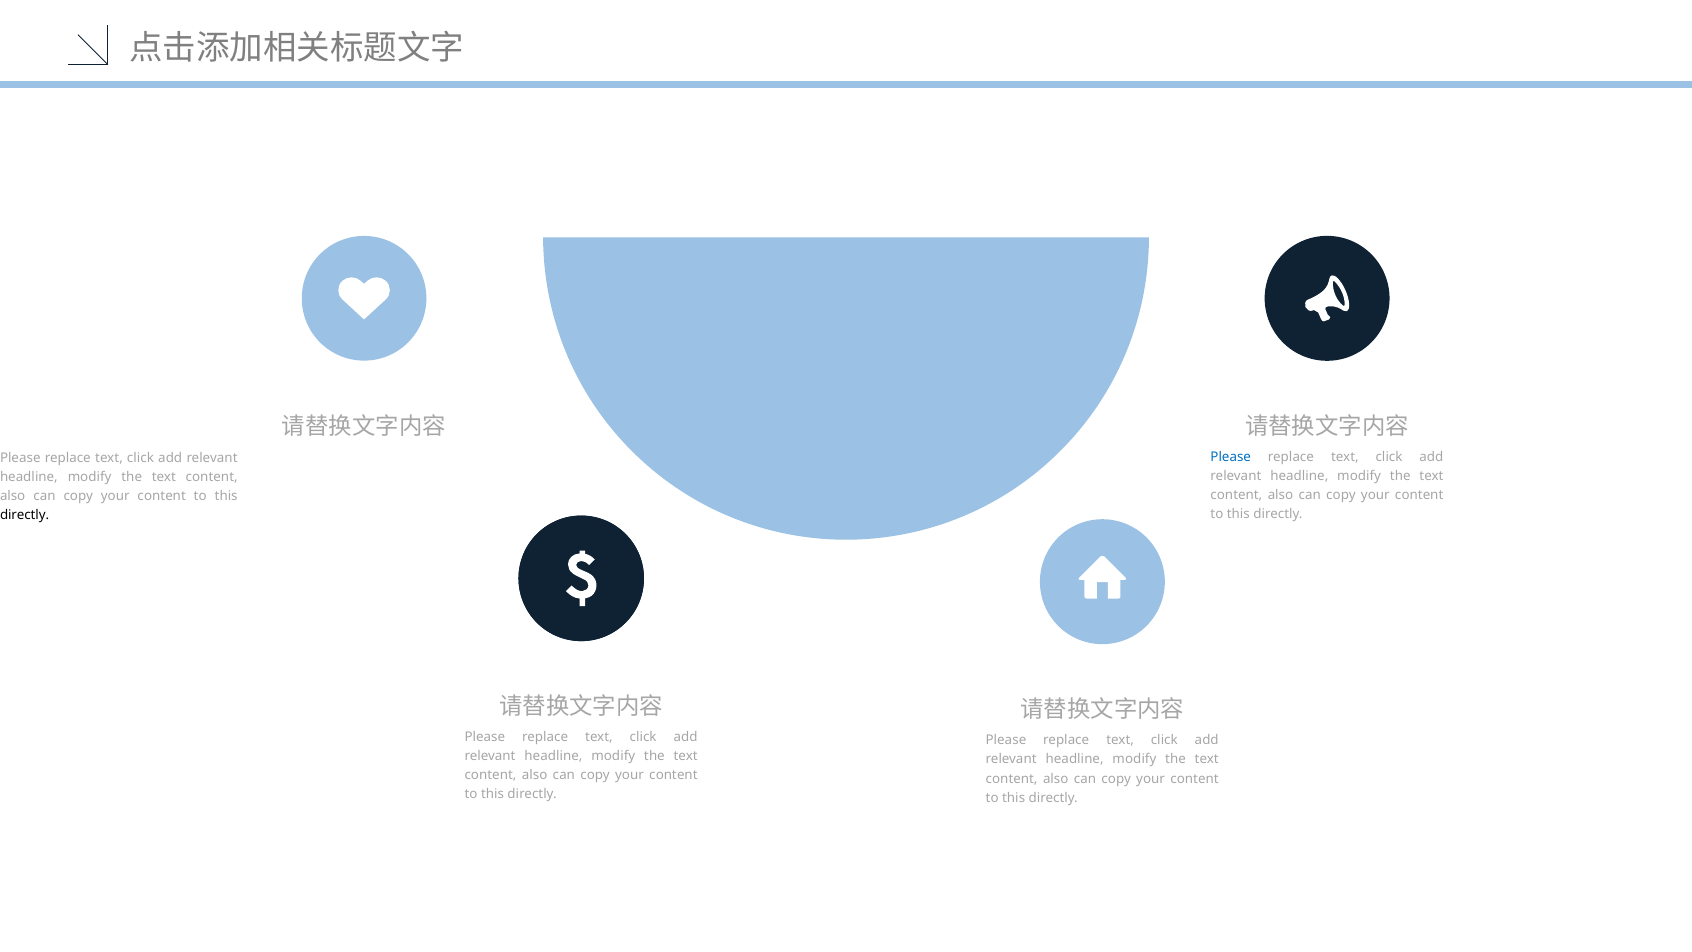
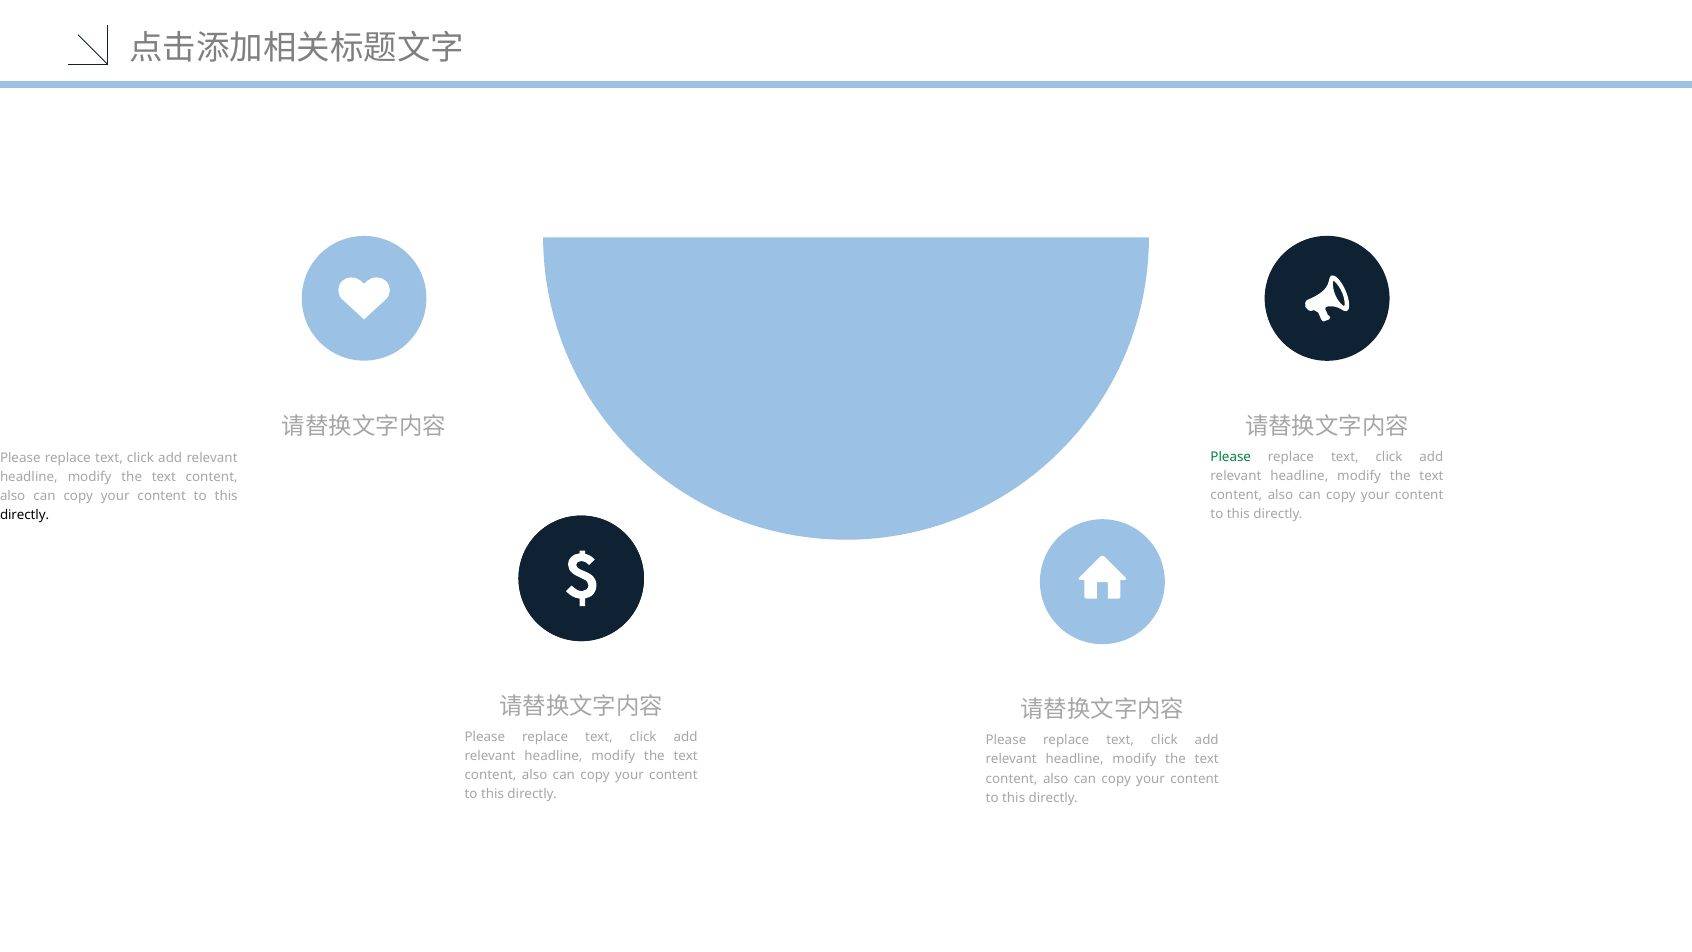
Please colour: blue -> green (1231, 457)
